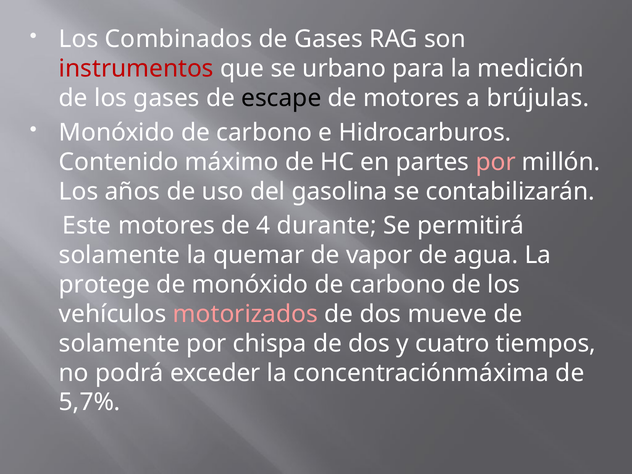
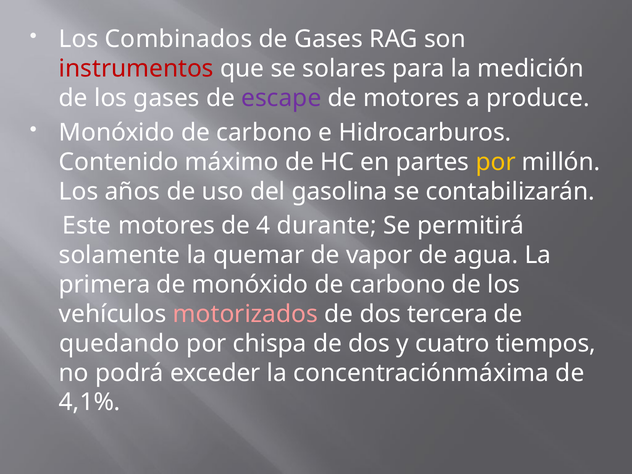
urbano: urbano -> solares (344, 69)
escape colour: black -> purple (281, 98)
brújulas: brújulas -> produce (538, 98)
por colour: pink -> yellow (496, 162)
protege: protege -> primera (105, 285)
mueve: mueve -> tercera (448, 314)
solamente: solamente -> quedando (119, 343)
5,7%: 5,7% -> 4,1% (90, 402)
